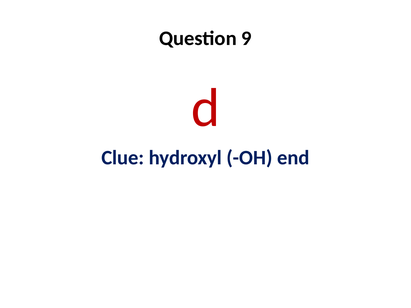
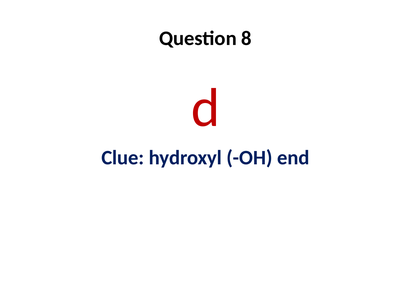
9: 9 -> 8 (246, 38)
